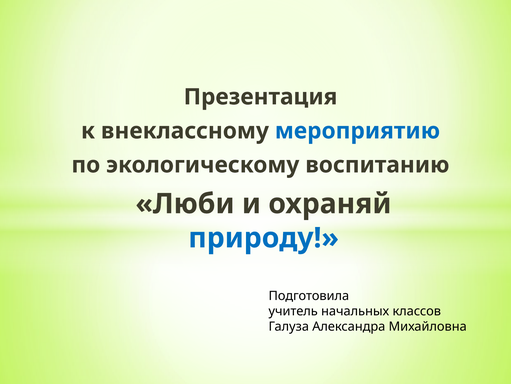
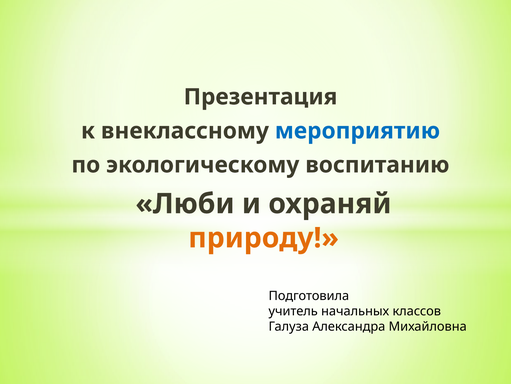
природу colour: blue -> orange (264, 238)
